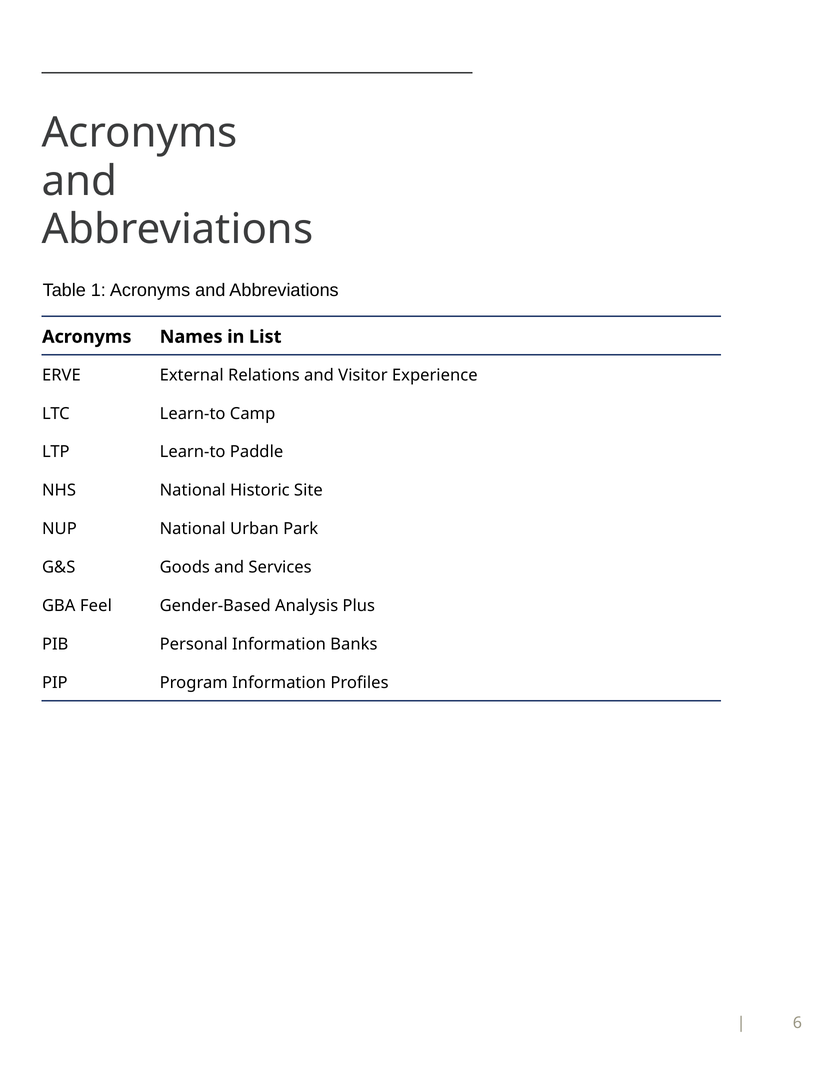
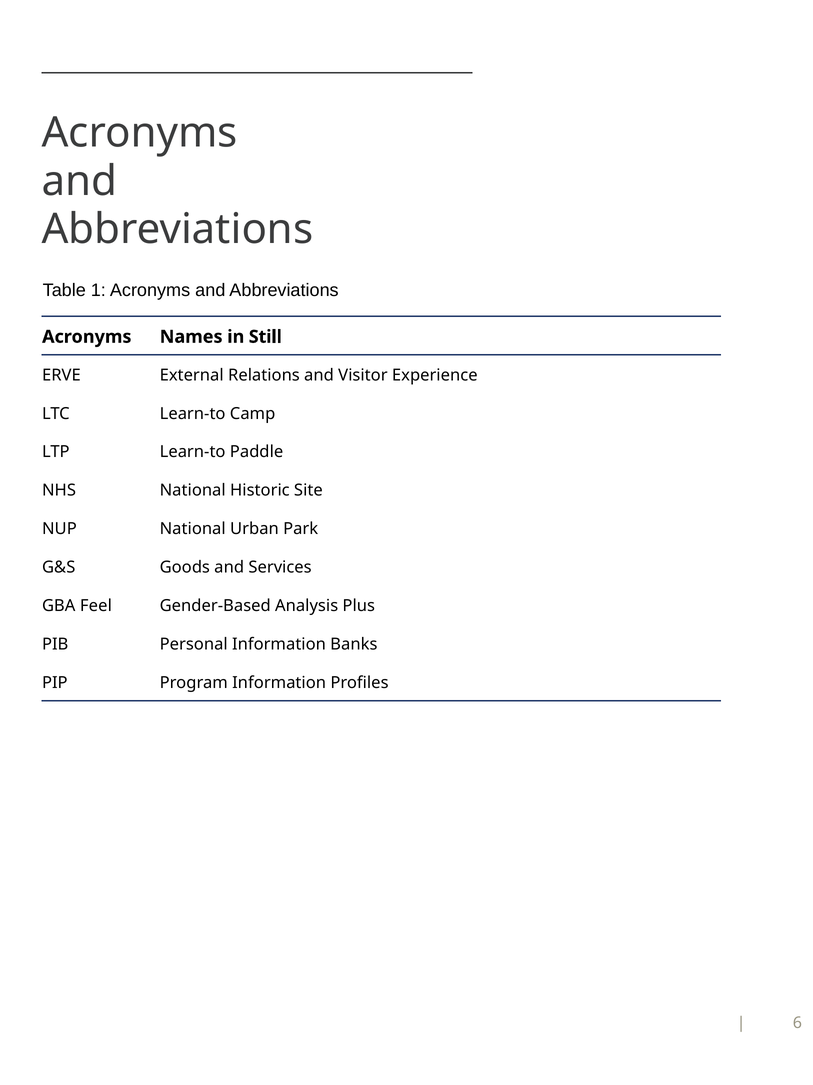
List: List -> Still (265, 336)
